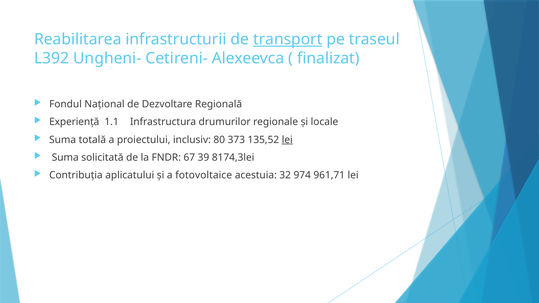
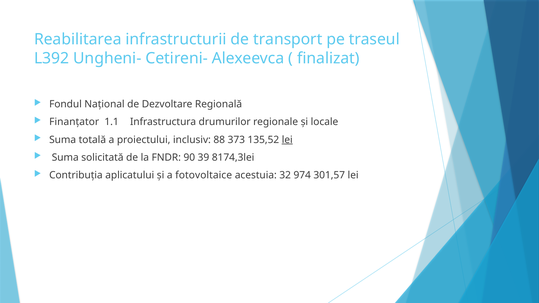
transport underline: present -> none (288, 39)
Experiență: Experiență -> Finanțator (74, 122)
80: 80 -> 88 (219, 140)
67: 67 -> 90 (189, 158)
961,71: 961,71 -> 301,57 (329, 175)
